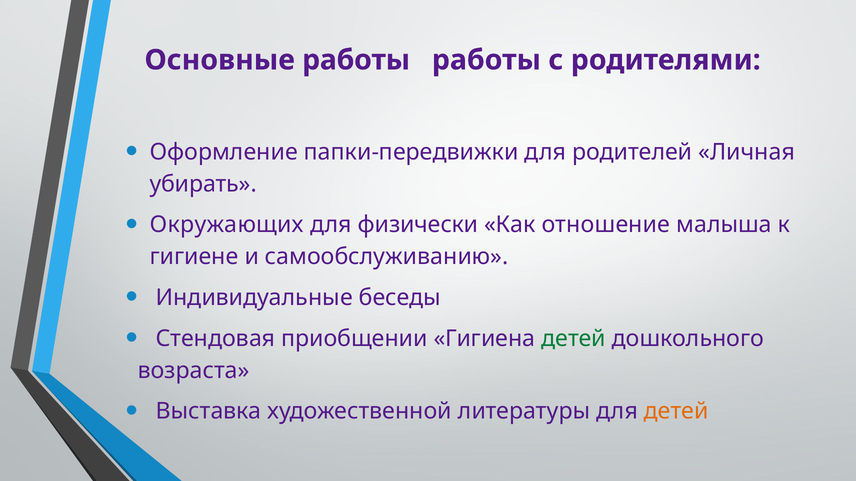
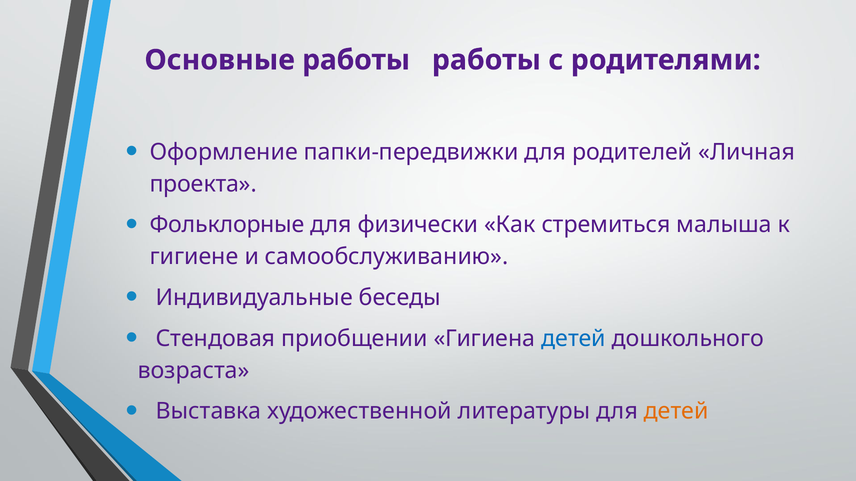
убирать: убирать -> проекта (203, 184)
Окружающих: Окружающих -> Фольклорные (227, 225)
отношение: отношение -> стремиться (606, 225)
детей colour: green -> blue (574, 339)
